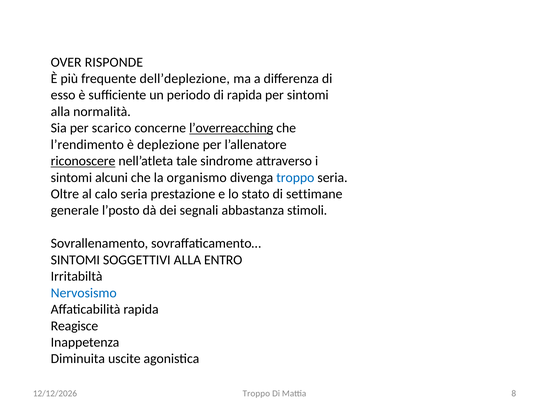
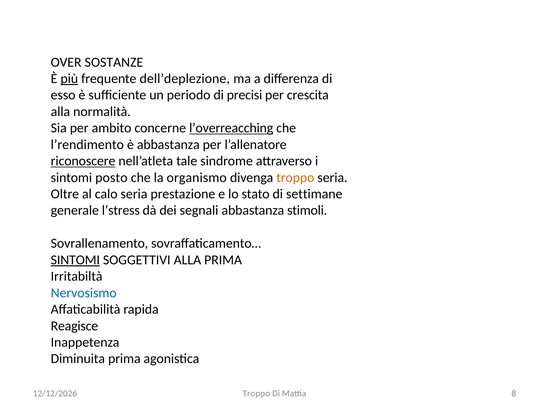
RISPONDE: RISPONDE -> SOSTANZE (114, 62)
più underline: none -> present (69, 79)
di rapida: rapida -> precisi (245, 95)
per sintomi: sintomi -> crescita (308, 95)
scarico: scarico -> ambito (112, 128)
è deplezione: deplezione -> abbastanza (168, 144)
alcuni: alcuni -> posto (111, 177)
troppo colour: blue -> orange (295, 177)
l’posto: l’posto -> l’stress (121, 210)
SINTOMI underline: none -> present (75, 260)
ALLA ENTRO: ENTRO -> PRIMA (223, 260)
Diminuita uscite: uscite -> prima (124, 359)
